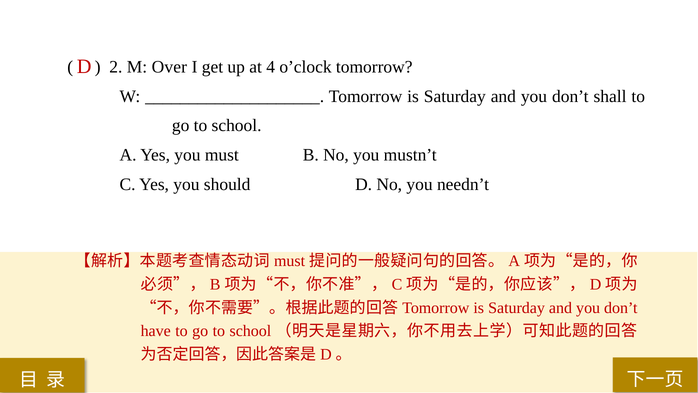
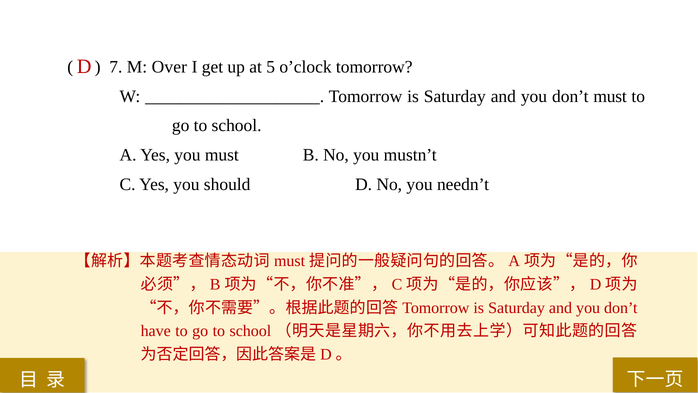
2: 2 -> 7 (116, 67)
4: 4 -> 5 (271, 67)
don’t shall: shall -> must (610, 96)
